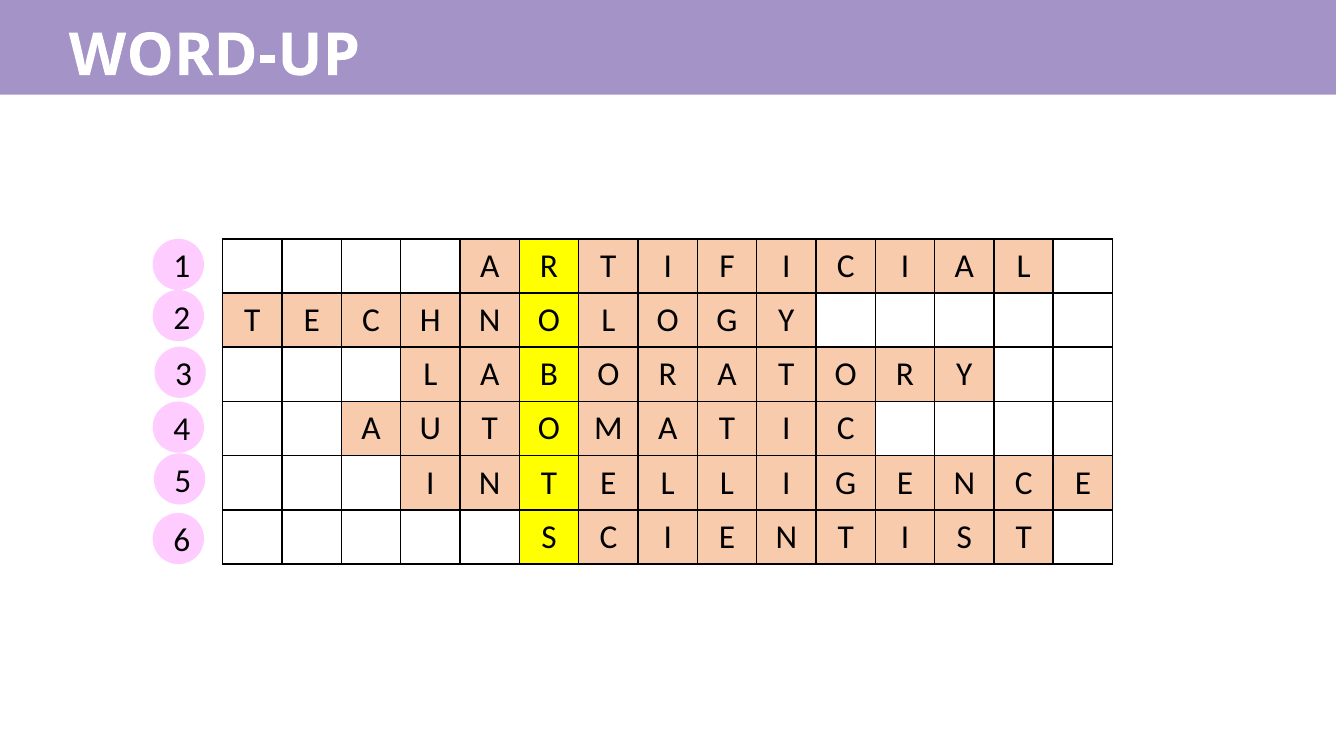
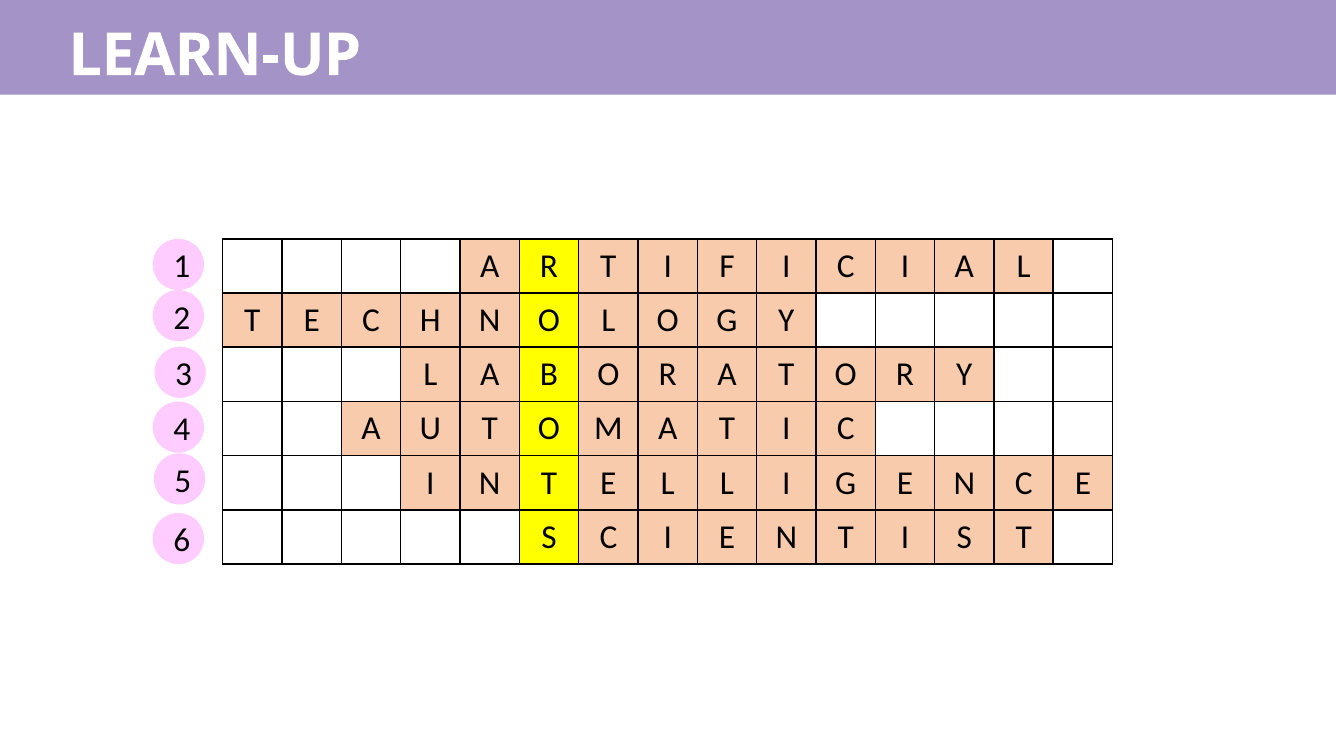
WORD-UP: WORD-UP -> LEARN-UP (215, 55)
